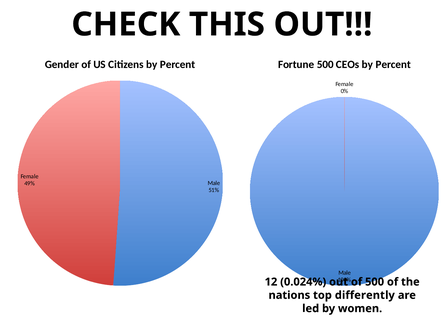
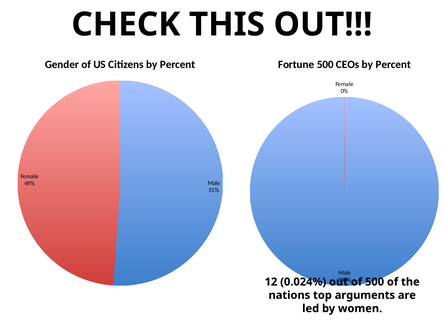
differently: differently -> arguments (365, 295)
